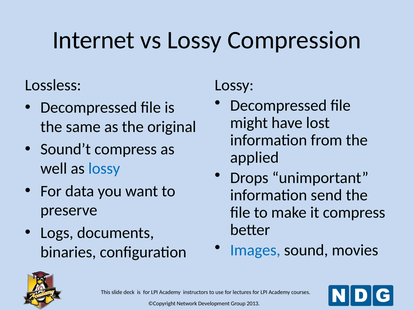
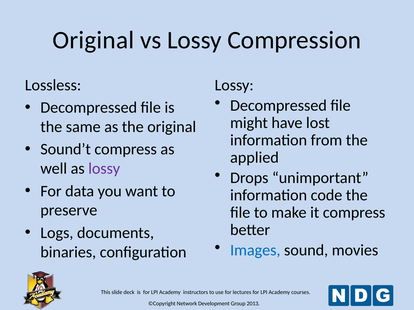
Internet: Internet -> Original (93, 40)
lossy colour: blue -> purple (104, 169)
send: send -> code (327, 195)
